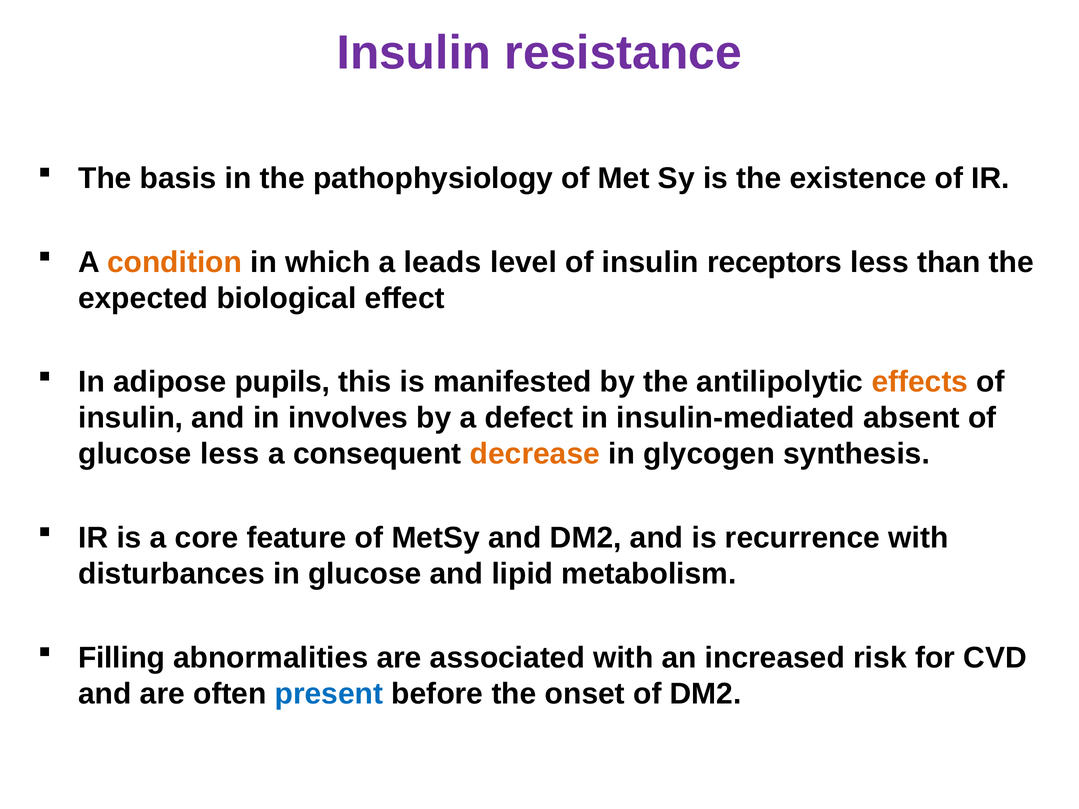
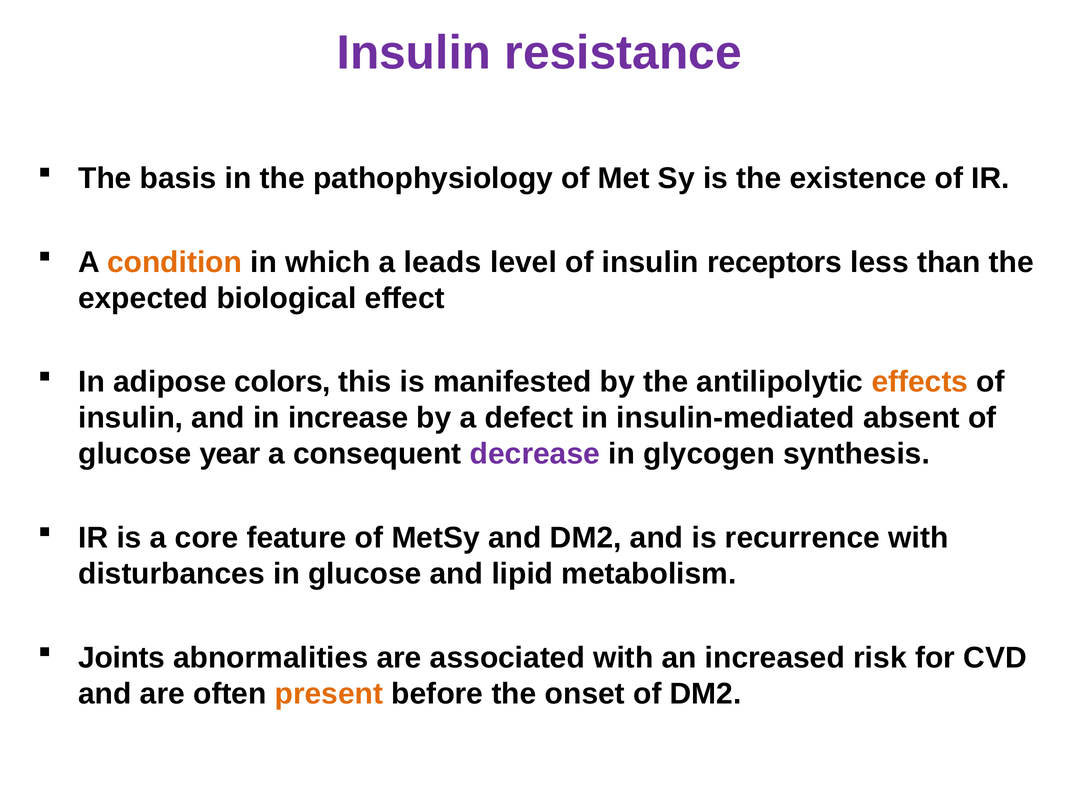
pupils: pupils -> colors (282, 382)
involves: involves -> increase (348, 418)
glucose less: less -> year (230, 454)
decrease colour: orange -> purple (535, 454)
Filling: Filling -> Joints (122, 658)
present colour: blue -> orange (329, 694)
